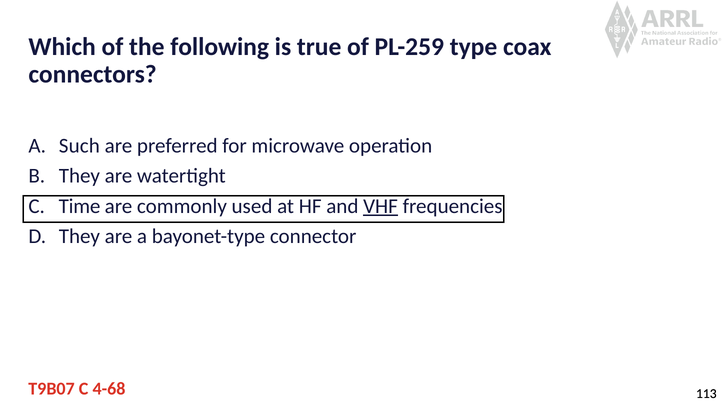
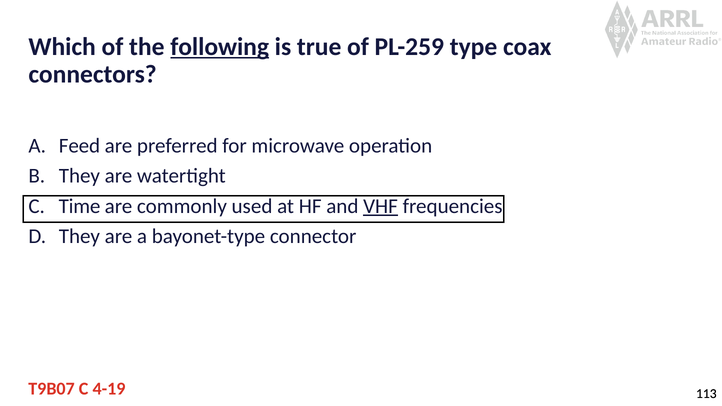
following underline: none -> present (220, 47)
Such: Such -> Feed (79, 146)
4-68: 4-68 -> 4-19 (109, 389)
